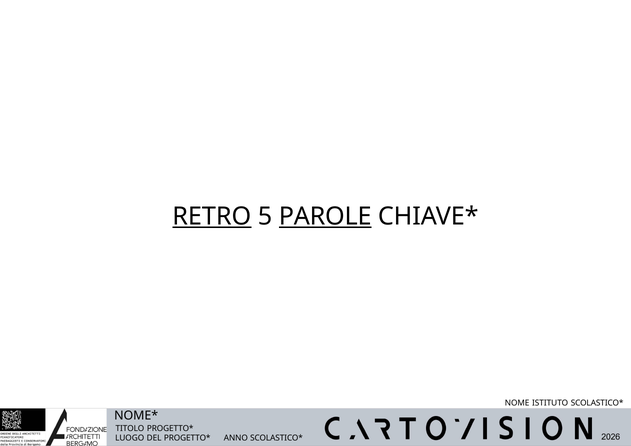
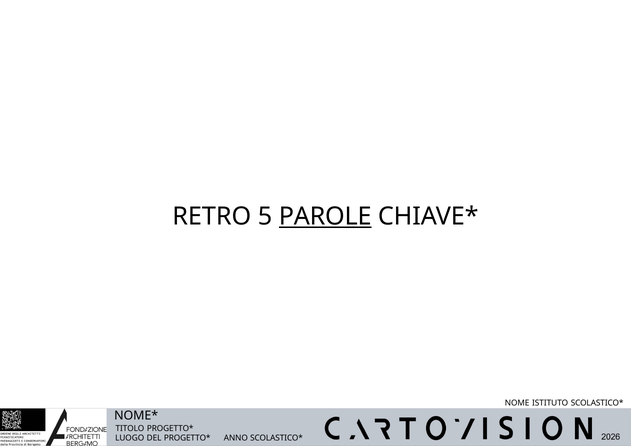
RETRO underline: present -> none (212, 216)
